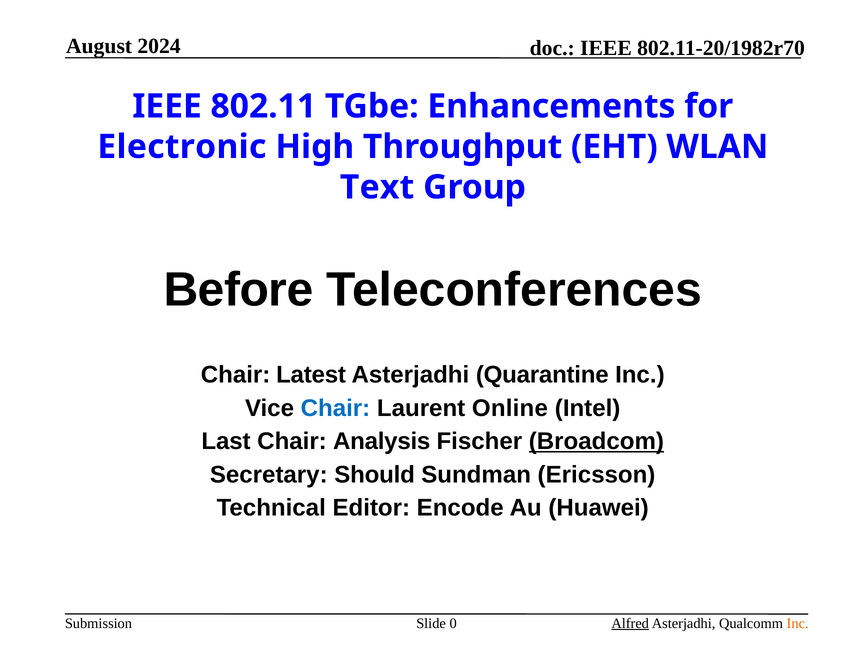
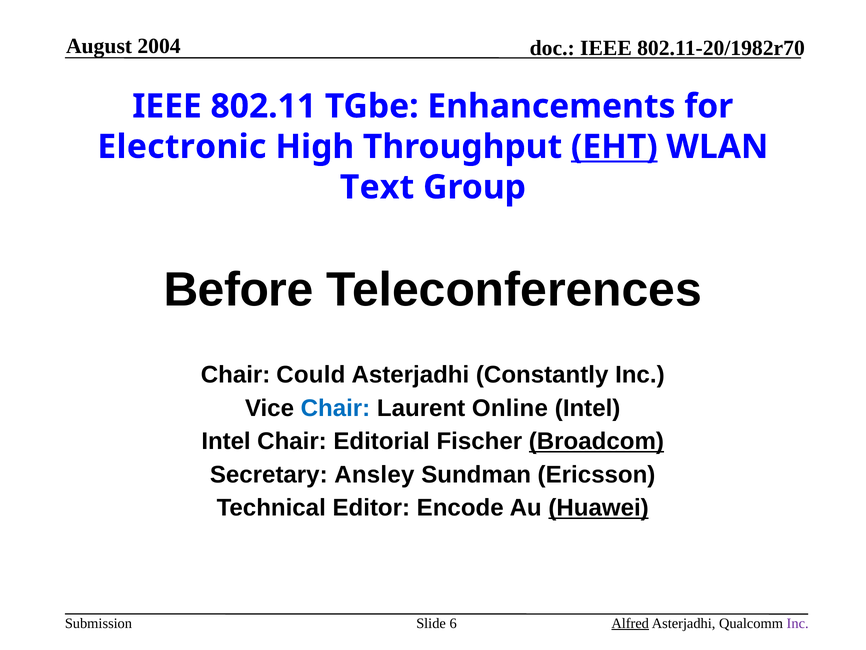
2024: 2024 -> 2004 (159, 46)
EHT underline: none -> present (614, 147)
Latest: Latest -> Could (311, 375)
Quarantine: Quarantine -> Constantly (542, 375)
Last: Last -> Intel (226, 441)
Analysis: Analysis -> Editorial (382, 441)
Should: Should -> Ansley (374, 474)
Huawei underline: none -> present (599, 507)
0: 0 -> 6 (453, 623)
Inc colour: orange -> purple (798, 623)
